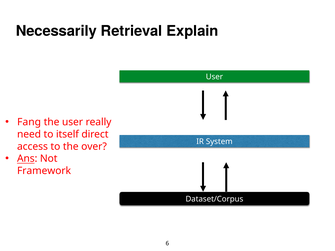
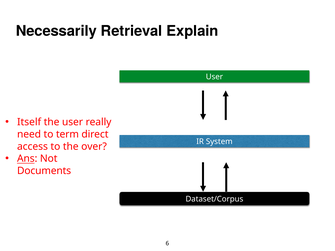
Fang: Fang -> Itself (29, 122)
itself: itself -> term (67, 134)
Framework: Framework -> Documents (44, 171)
